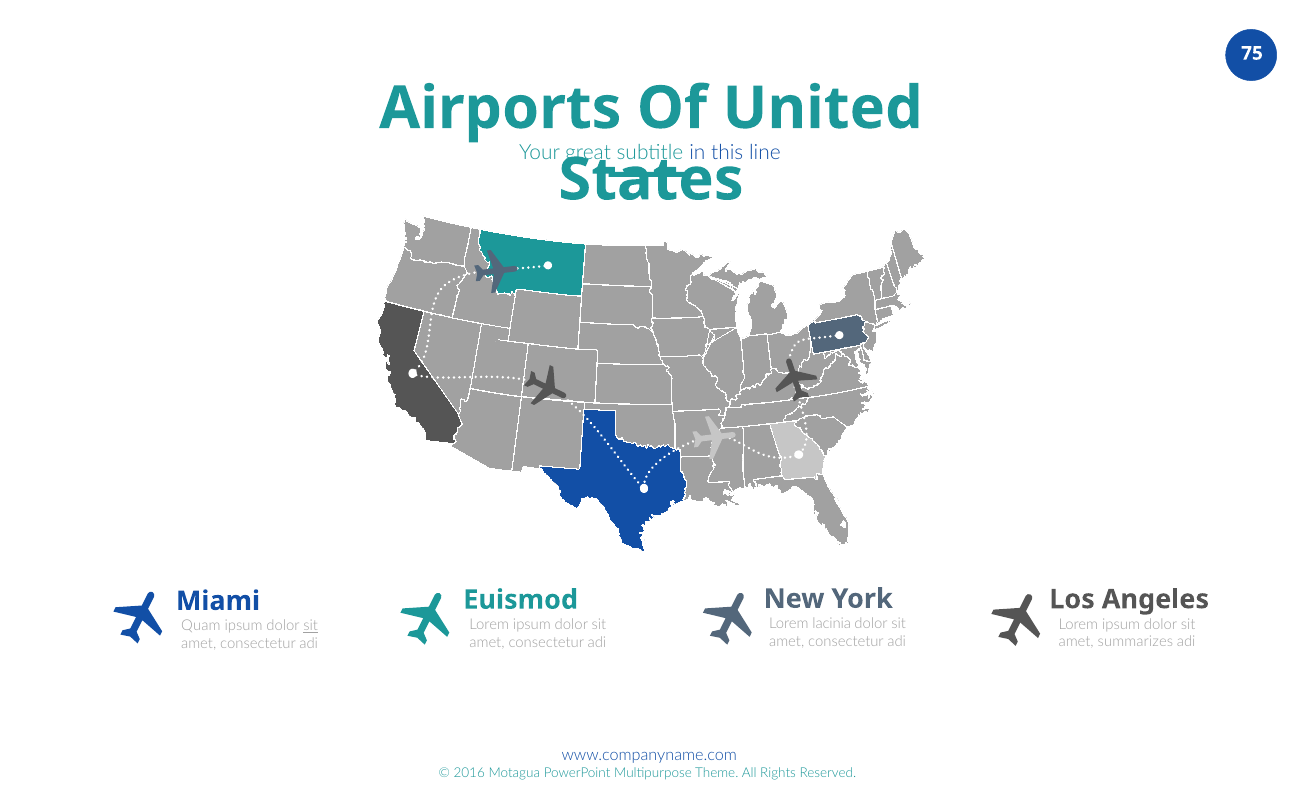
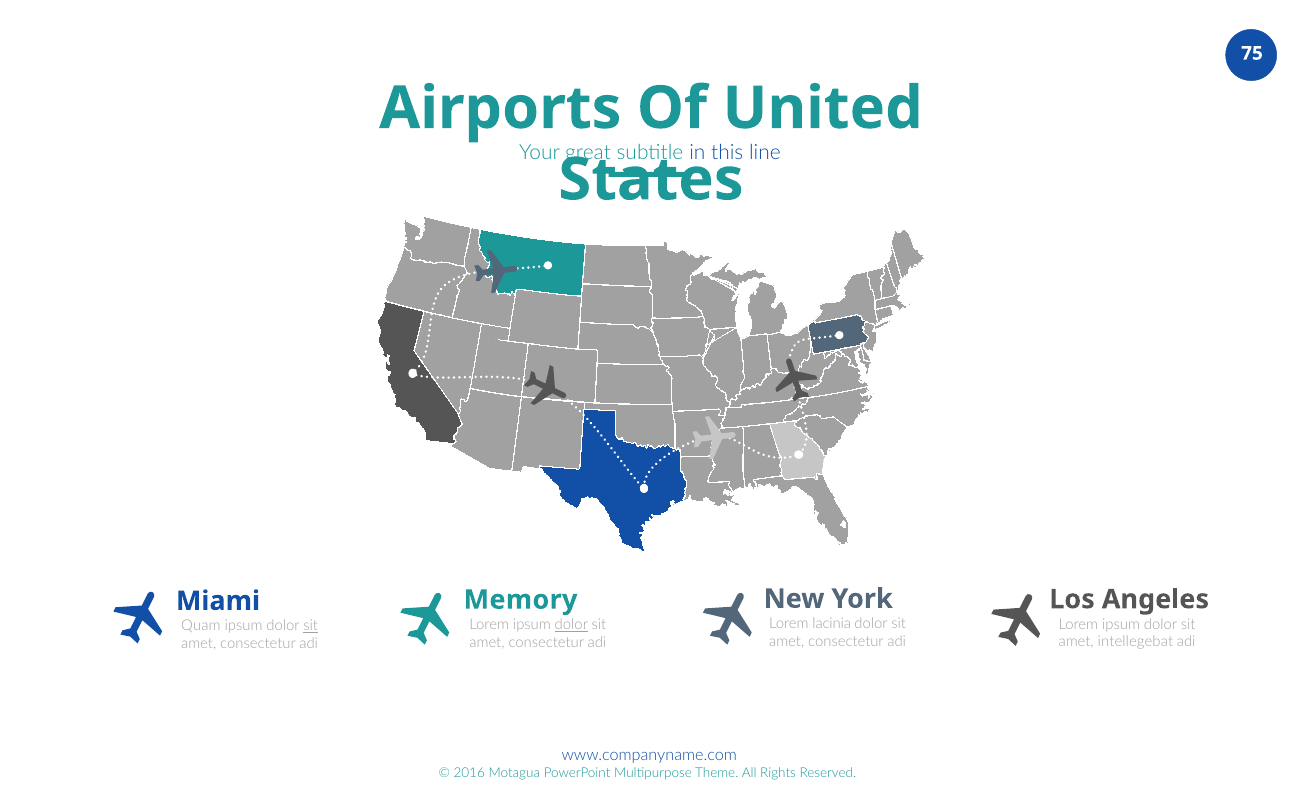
Euismod: Euismod -> Memory (521, 600)
dolor underline: none -> present (571, 625)
summarizes: summarizes -> intellegebat (1135, 642)
